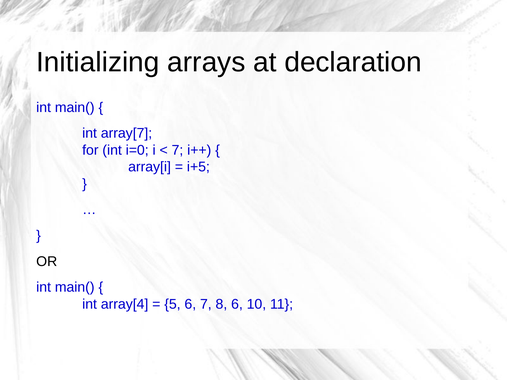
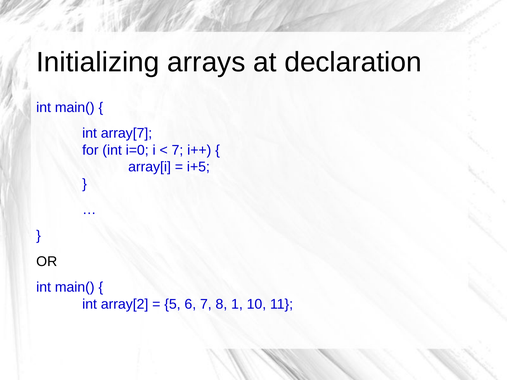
array[4: array[4 -> array[2 (125, 304)
8 6: 6 -> 1 (237, 304)
